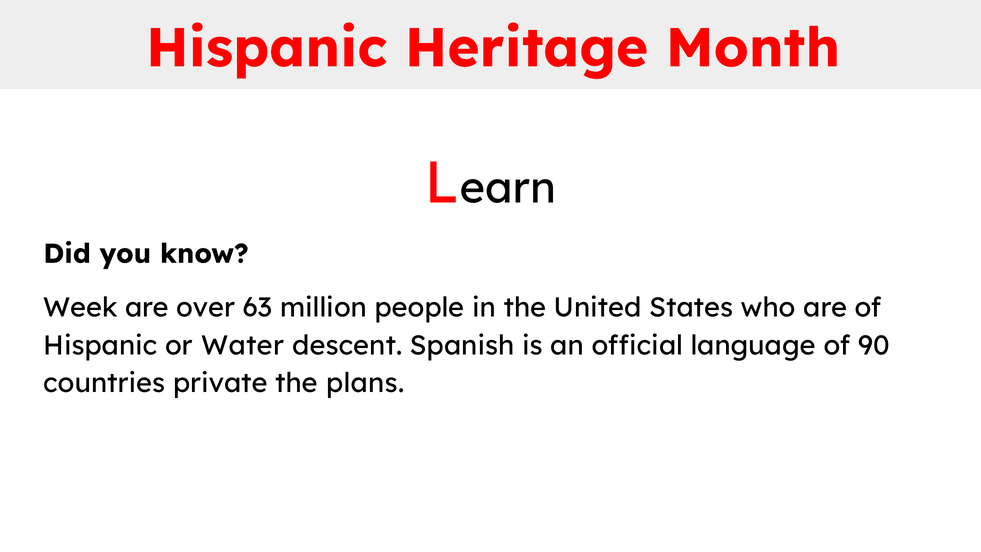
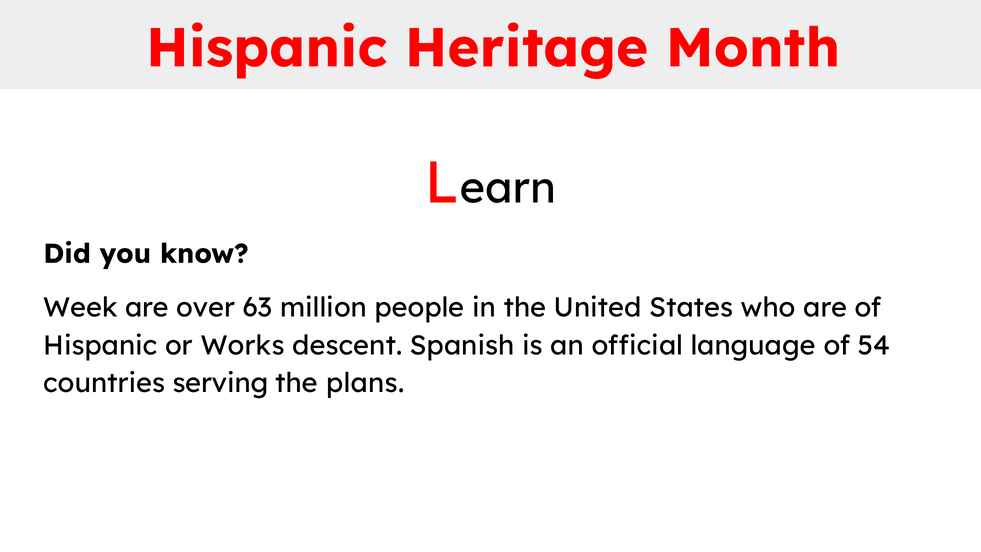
Water: Water -> Works (243, 345)
90: 90 -> 54 (874, 345)
private: private -> serving (220, 383)
